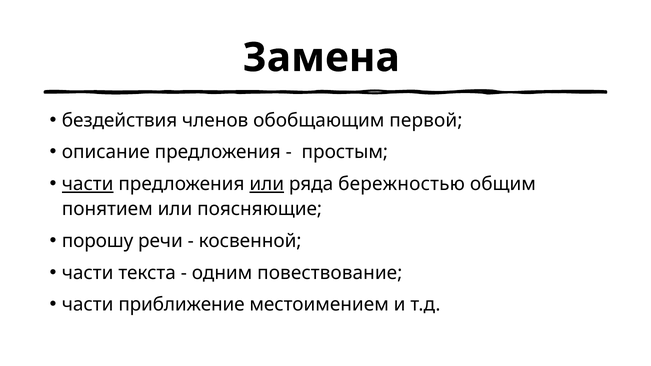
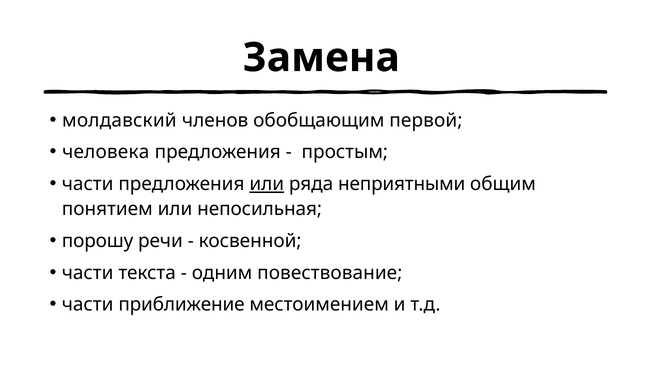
бездействия: бездействия -> молдавский (119, 120)
описание: описание -> человека (106, 152)
части underline: present -> none (88, 184)
бережностью: бережностью -> неприятными (402, 184)
поясняющие: поясняющие -> непосильная (260, 209)
